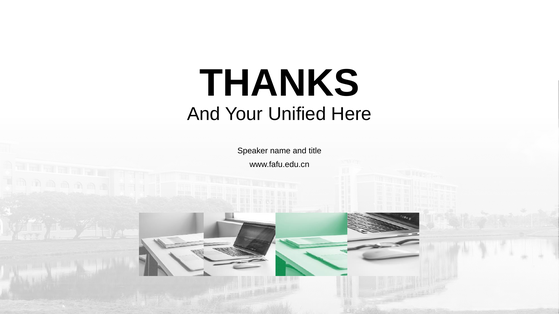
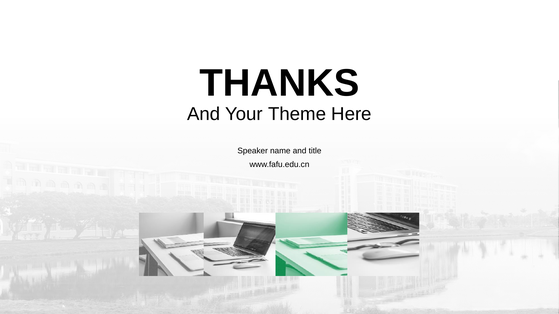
Unified: Unified -> Theme (297, 114)
